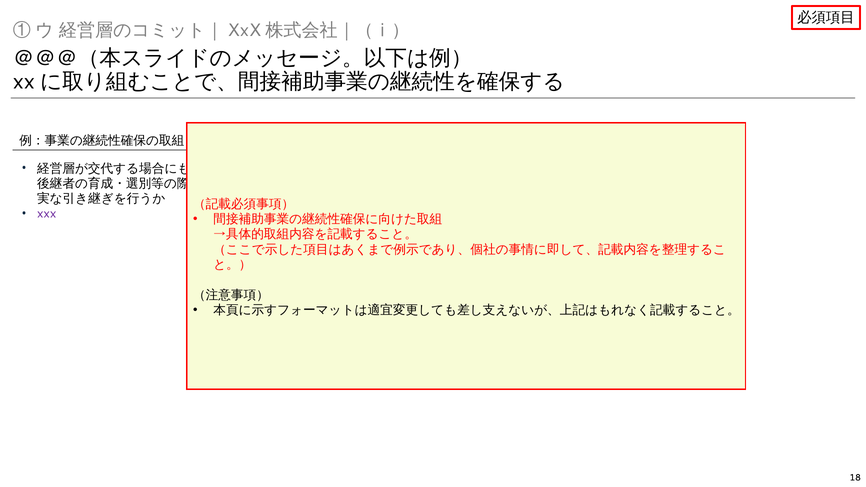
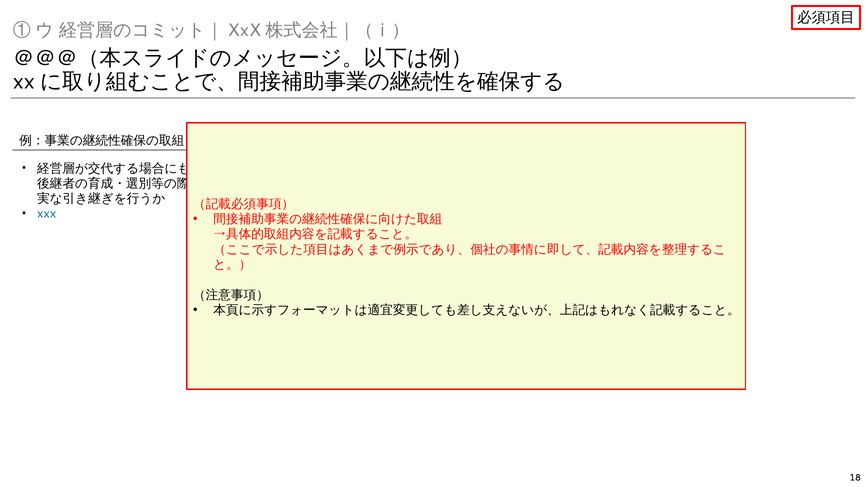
xxx colour: purple -> blue (47, 214)
